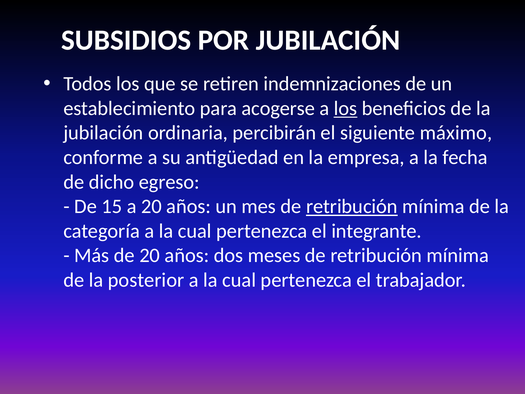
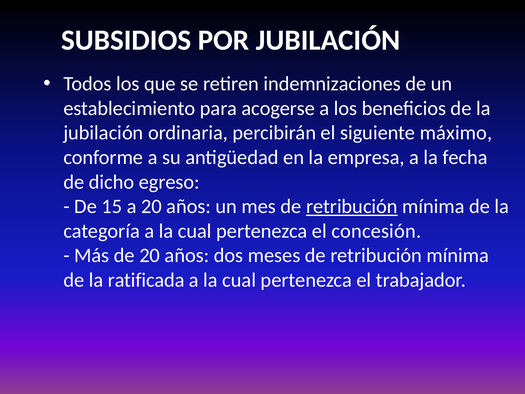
los underline: present -> none (345, 108)
integrante: integrante -> concesión (376, 231)
posterior: posterior -> ratificada (146, 280)
